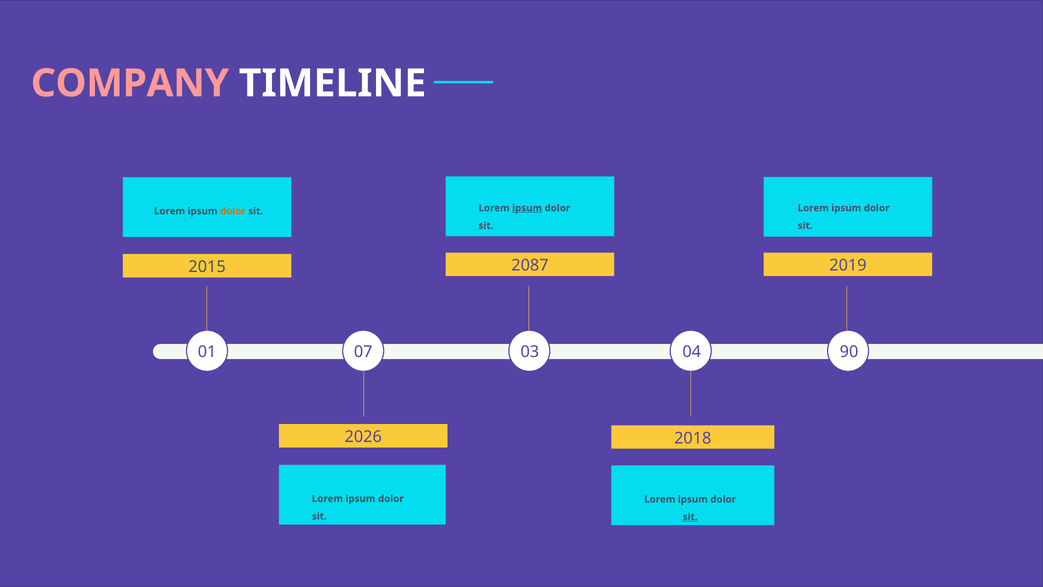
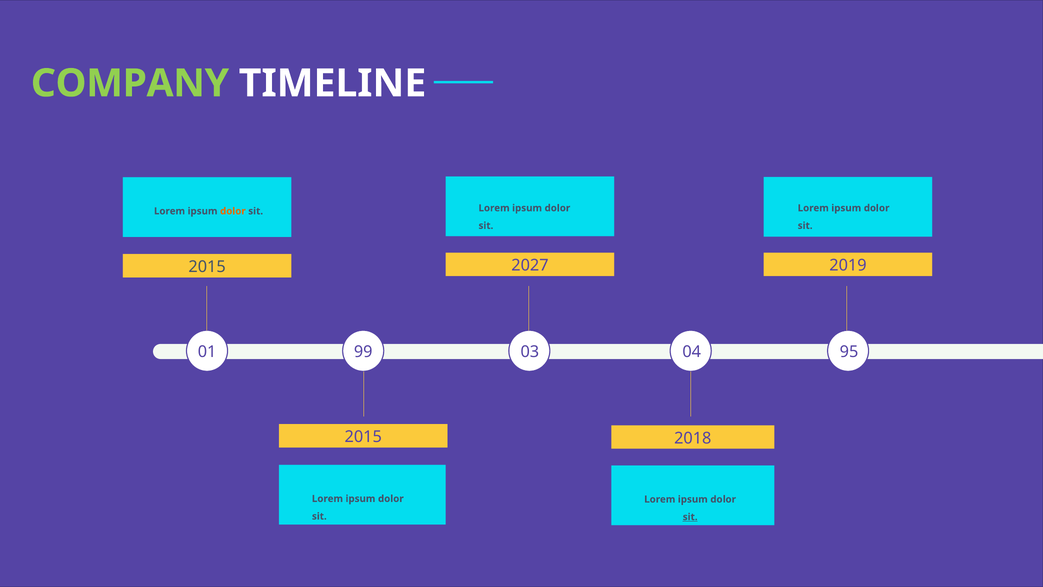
COMPANY colour: pink -> light green (130, 83)
ipsum underline: present -> none (527, 208)
2087: 2087 -> 2027 (530, 265)
07: 07 -> 99 (363, 352)
90: 90 -> 95 (849, 352)
2026: 2026 -> 2015 (363, 437)
